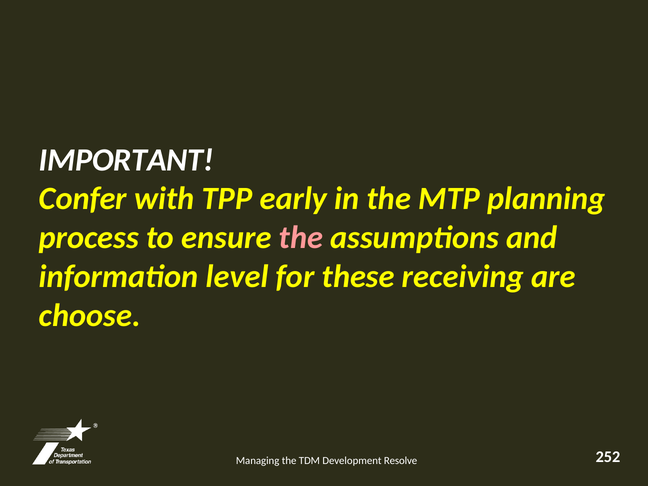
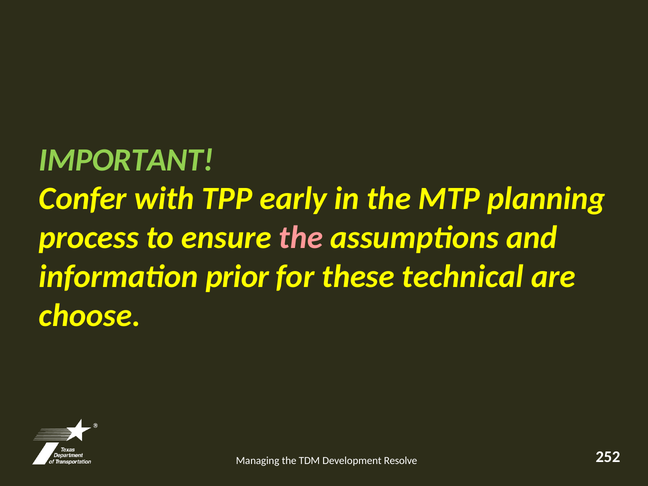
IMPORTANT colour: white -> light green (126, 160)
level: level -> prior (237, 277)
receiving: receiving -> technical (463, 277)
